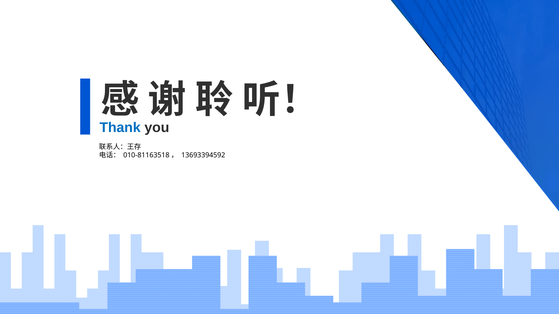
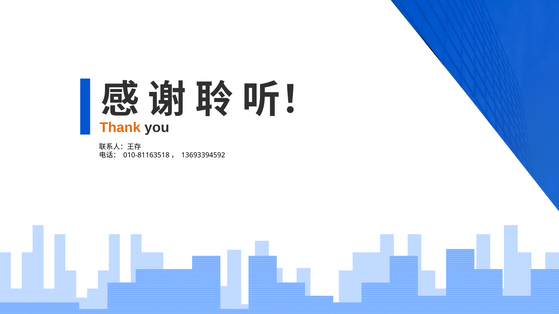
Thank colour: blue -> orange (120, 128)
